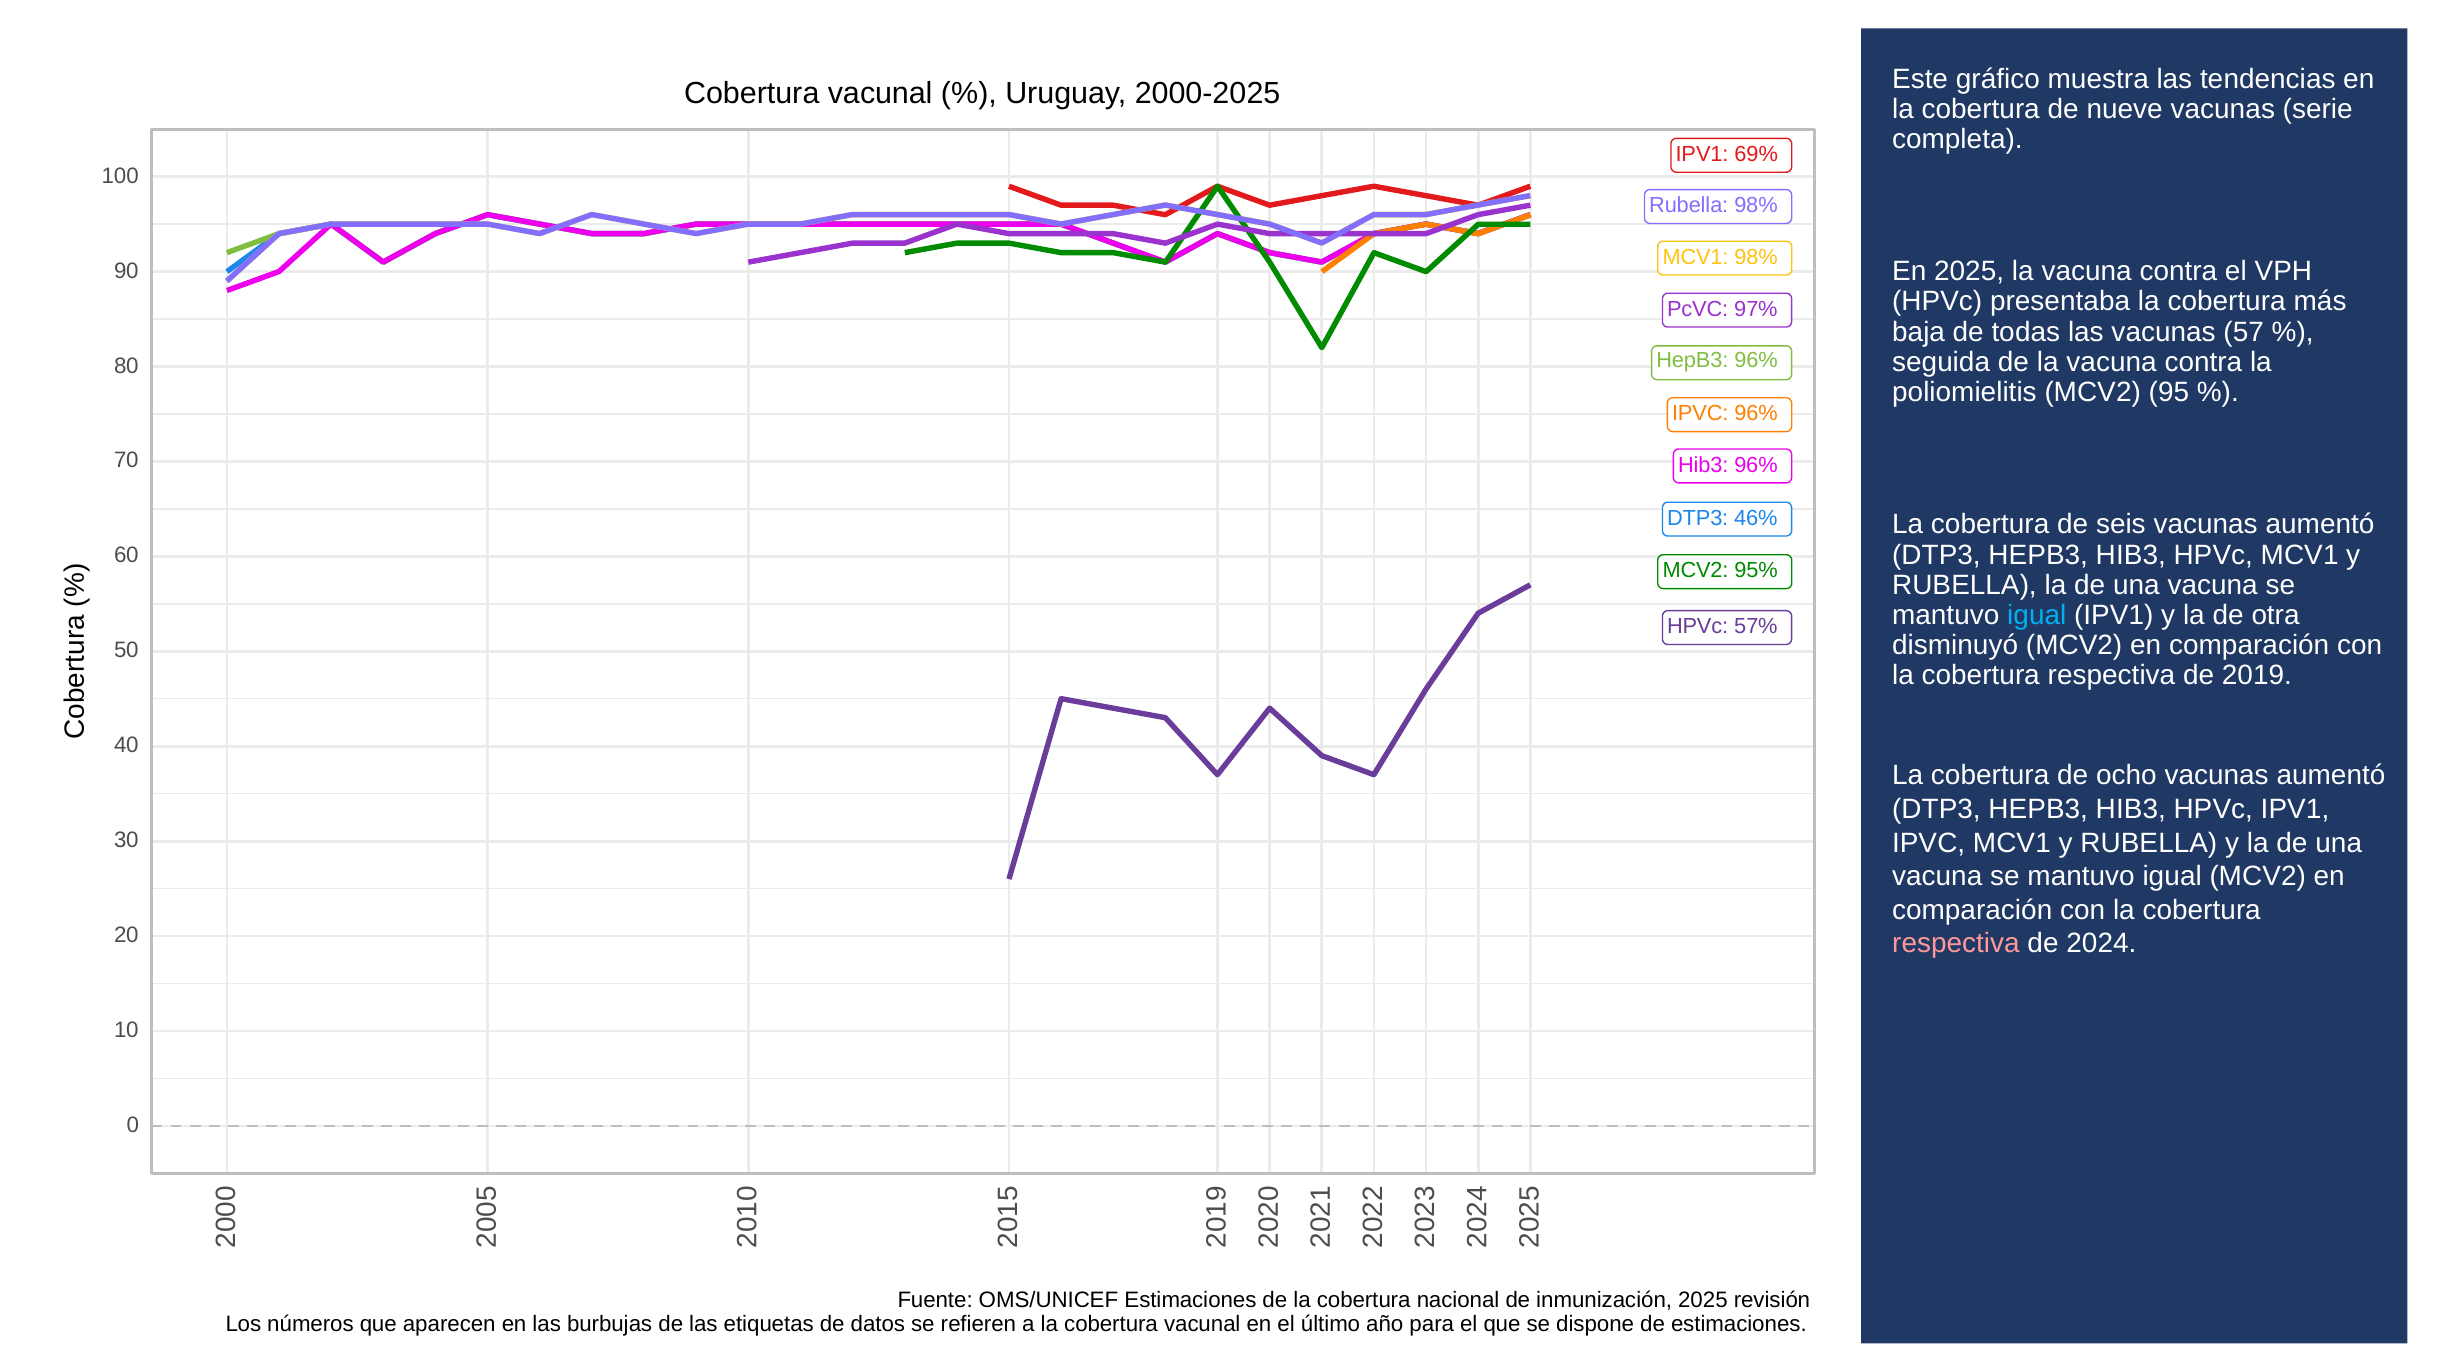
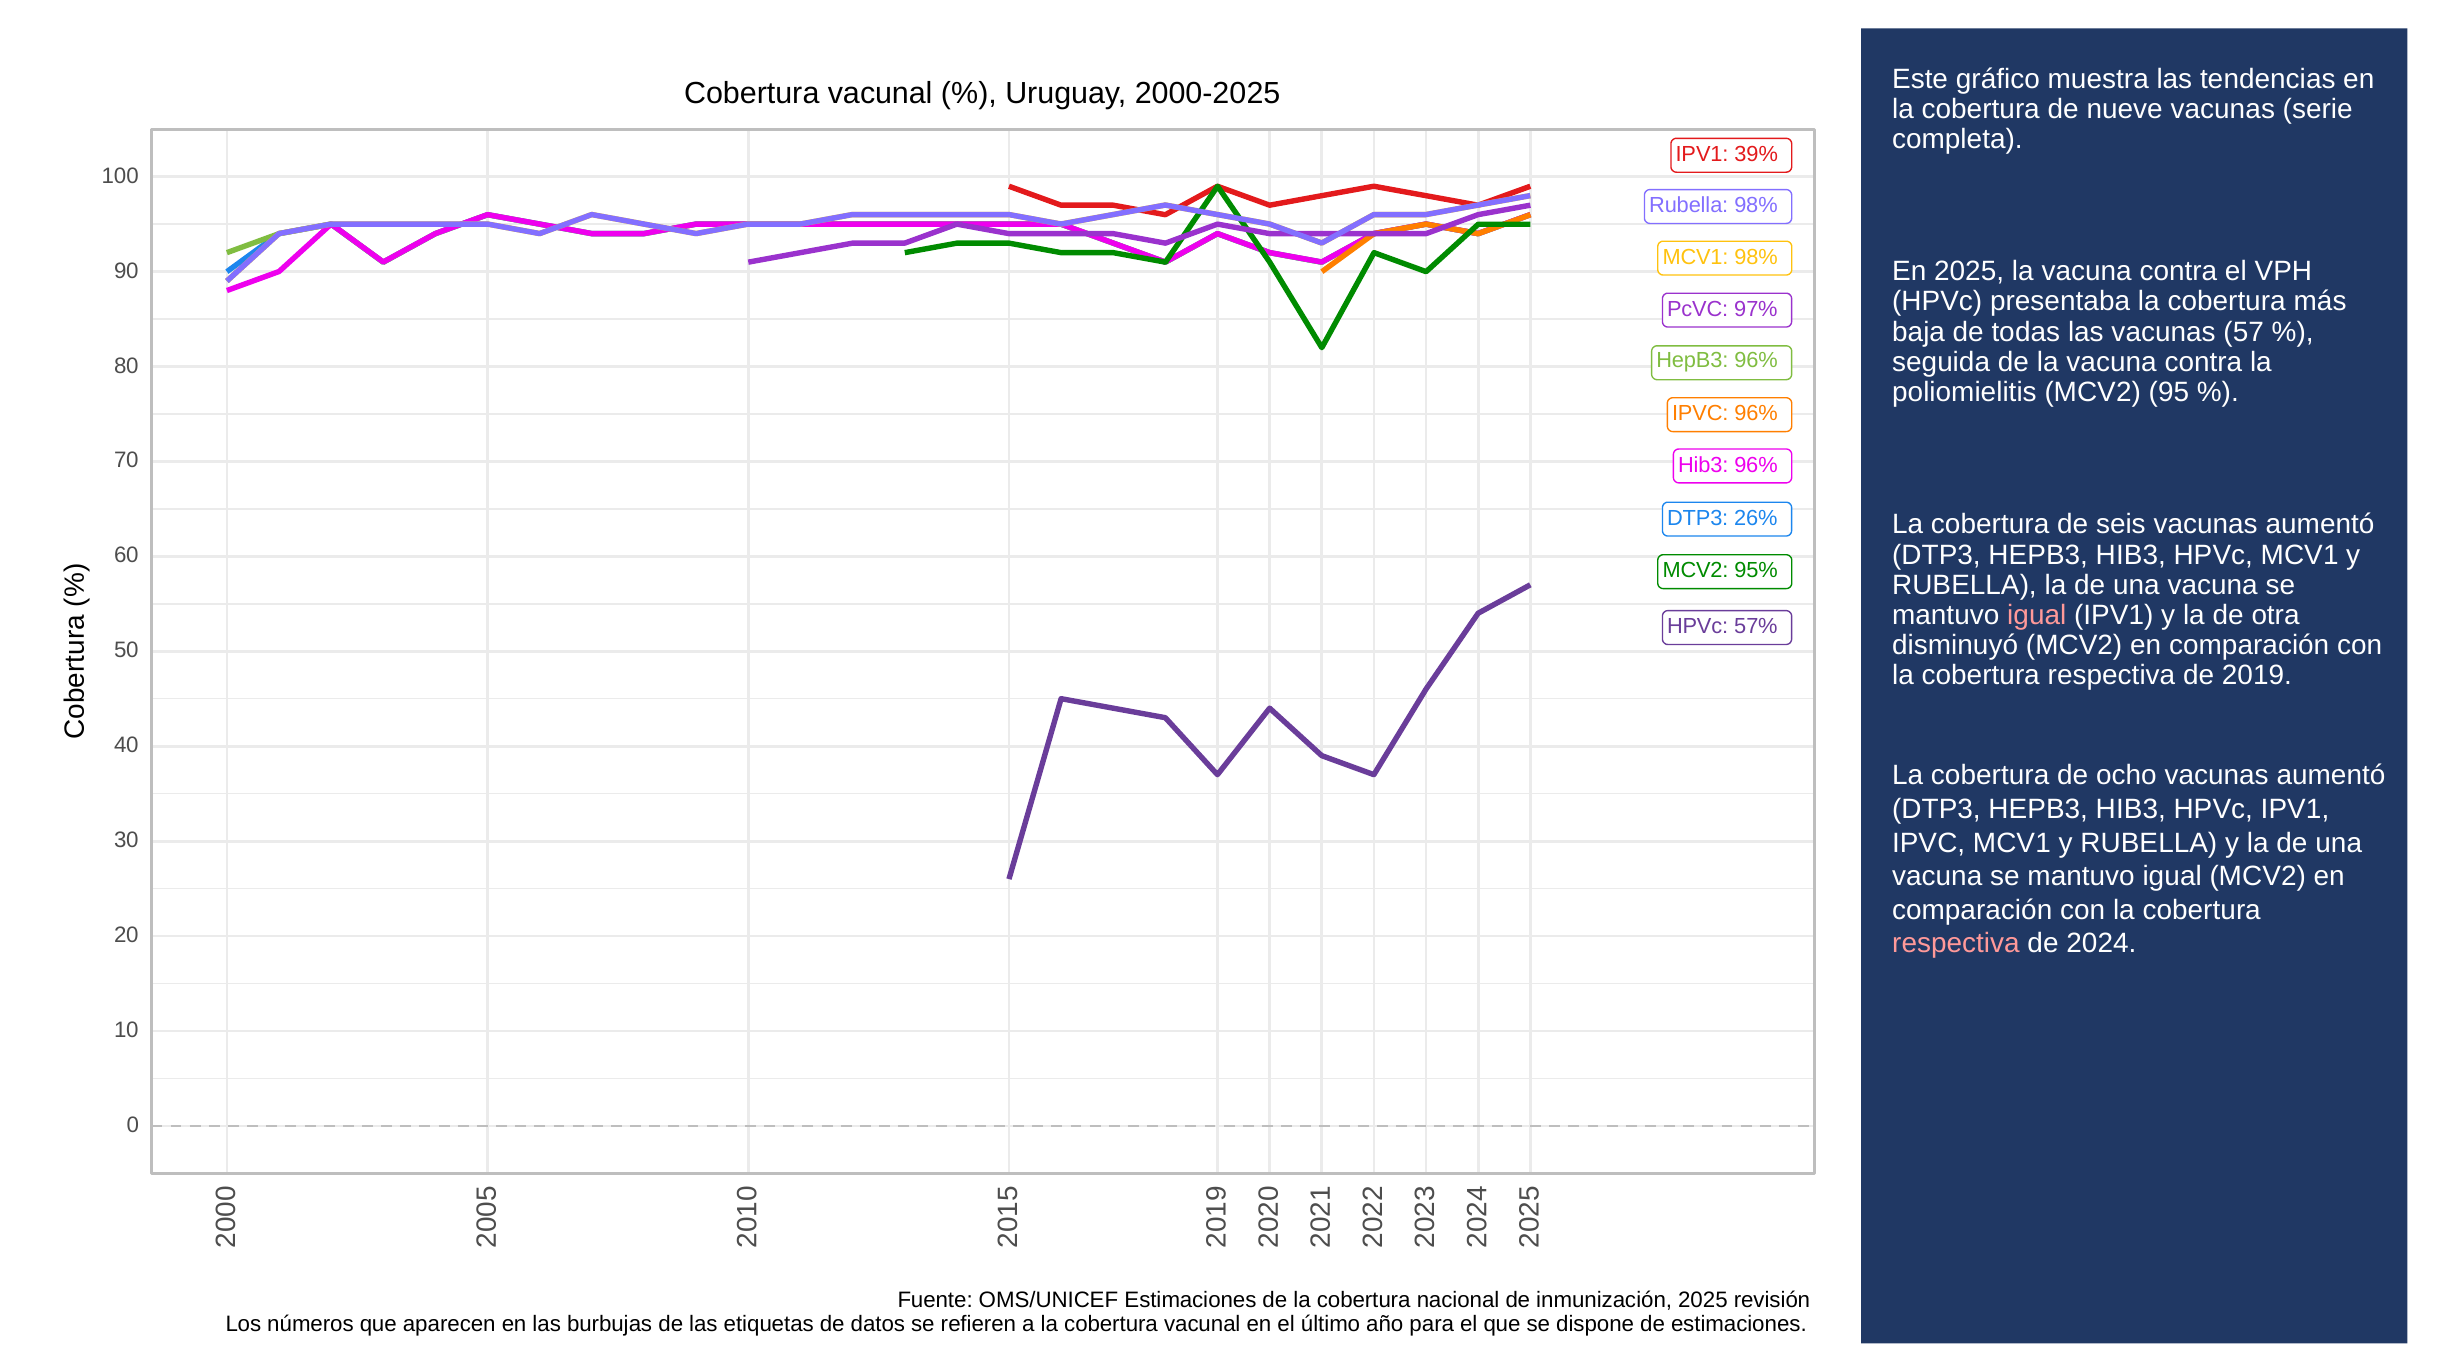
69%: 69% -> 39% (1756, 154)
46%: 46% -> 26% (1756, 518)
igual colour: light blue -> pink (2037, 615)
